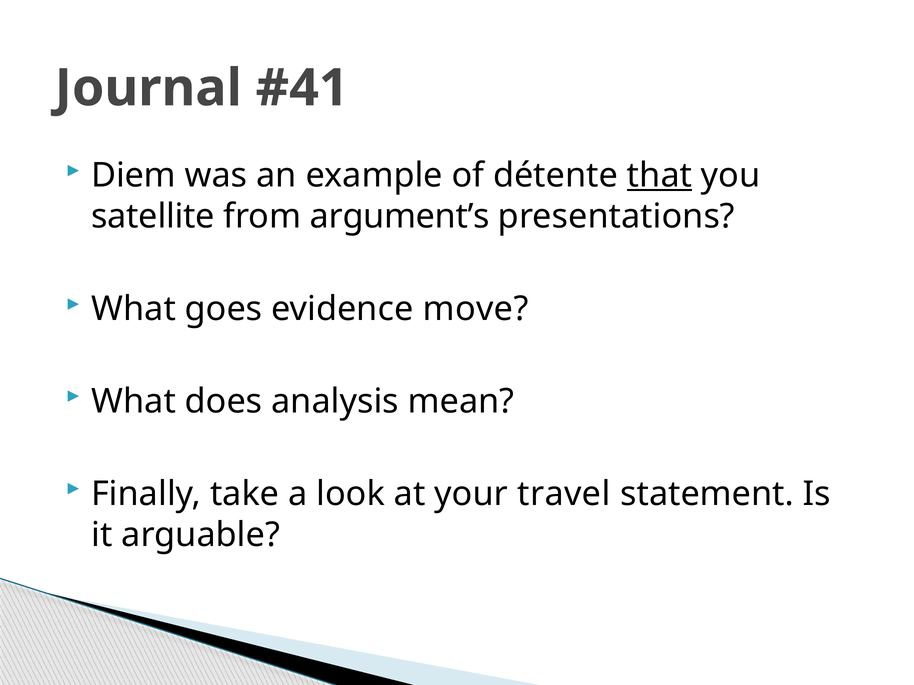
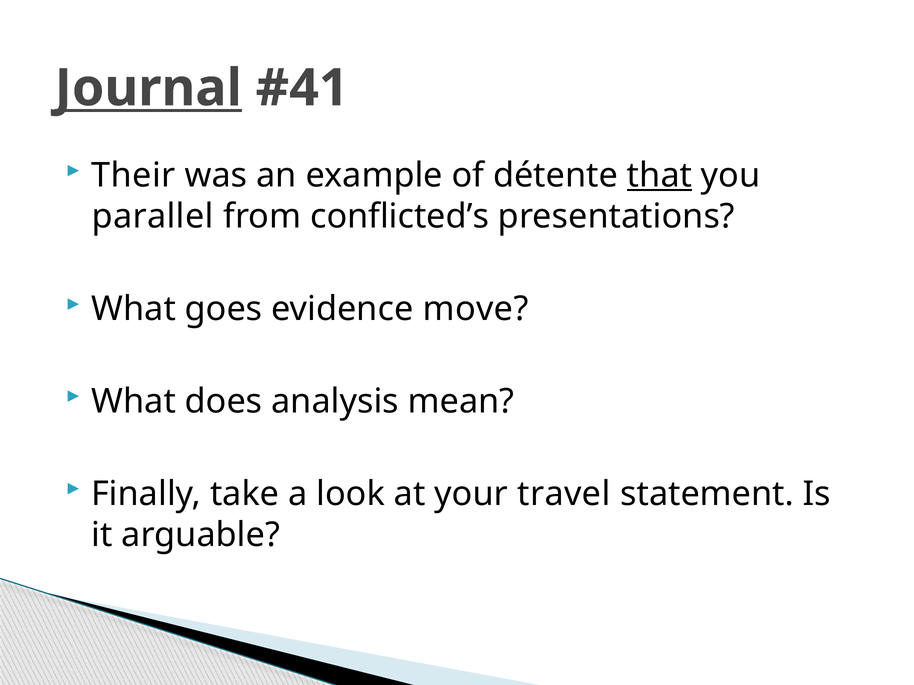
Journal underline: none -> present (148, 88)
Diem: Diem -> Their (133, 176)
satellite: satellite -> parallel (153, 217)
argument’s: argument’s -> conflicted’s (400, 217)
